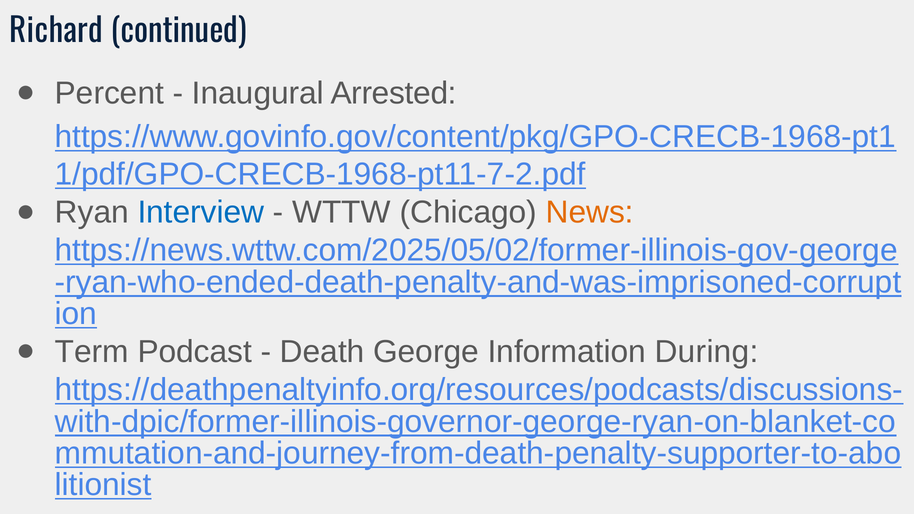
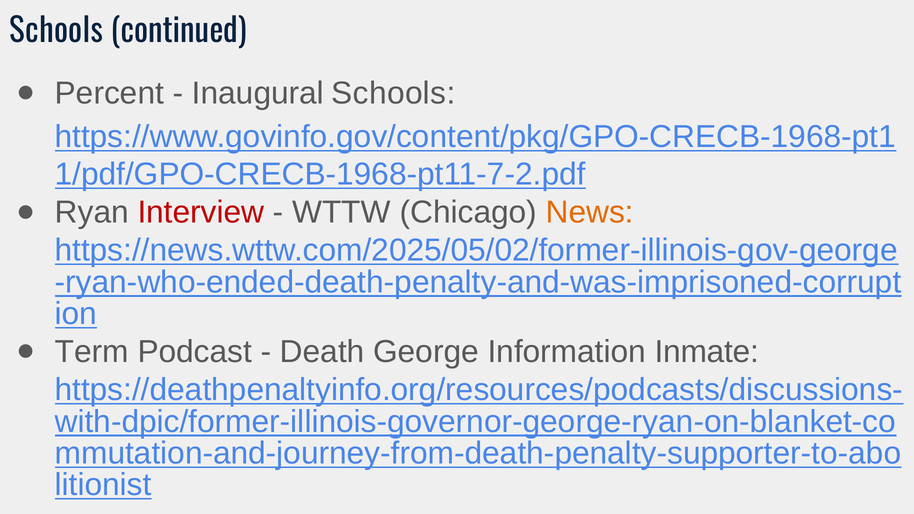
Richard: Richard -> Schools (56, 31)
Inaugural Arrested: Arrested -> Schools (393, 93)
Interview colour: blue -> red (201, 212)
During: During -> Inmate (707, 352)
